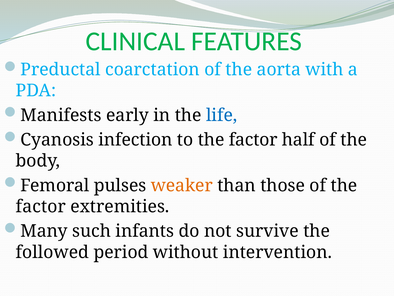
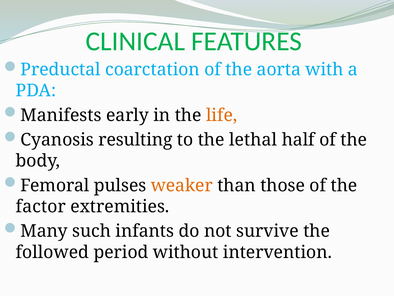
life colour: blue -> orange (222, 115)
infection: infection -> resulting (135, 140)
to the factor: factor -> lethal (253, 140)
